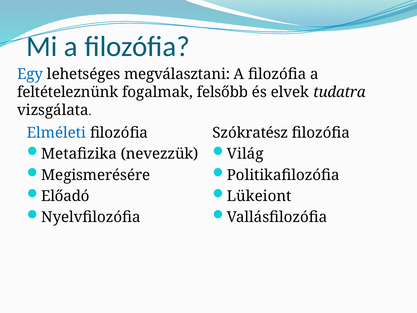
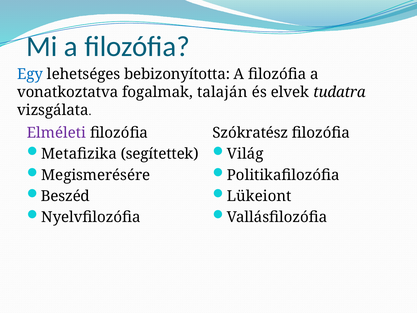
megválasztani: megválasztani -> bebizonyította (177, 74)
feltételeznünk: feltételeznünk -> vonatkoztatva (68, 92)
felsőbb: felsőbb -> talaján (222, 92)
Elméleti colour: blue -> purple (56, 133)
nevezzük: nevezzük -> segítettek (160, 154)
Előadó: Előadó -> Beszéd (65, 196)
